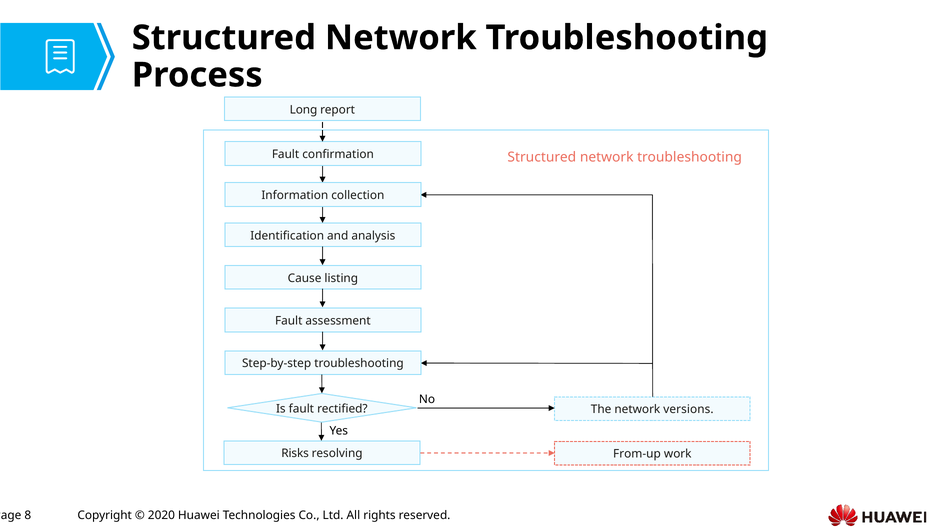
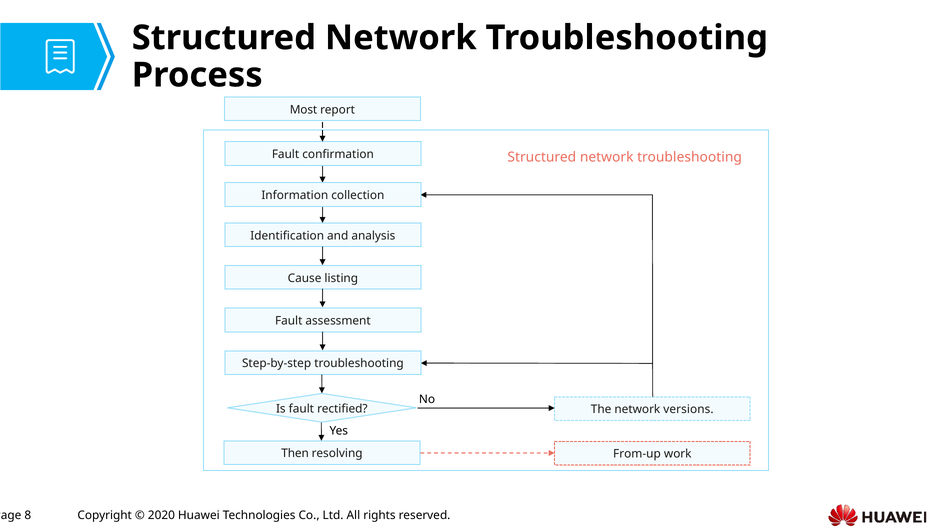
Long: Long -> Most (303, 110)
Risks: Risks -> Then (295, 454)
